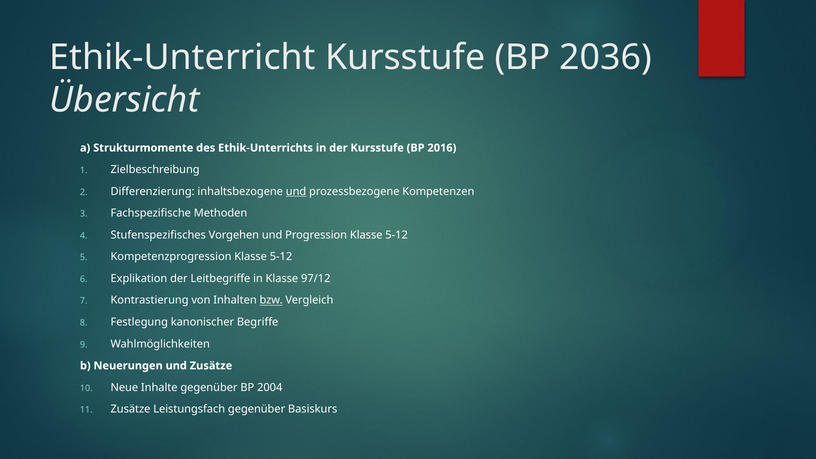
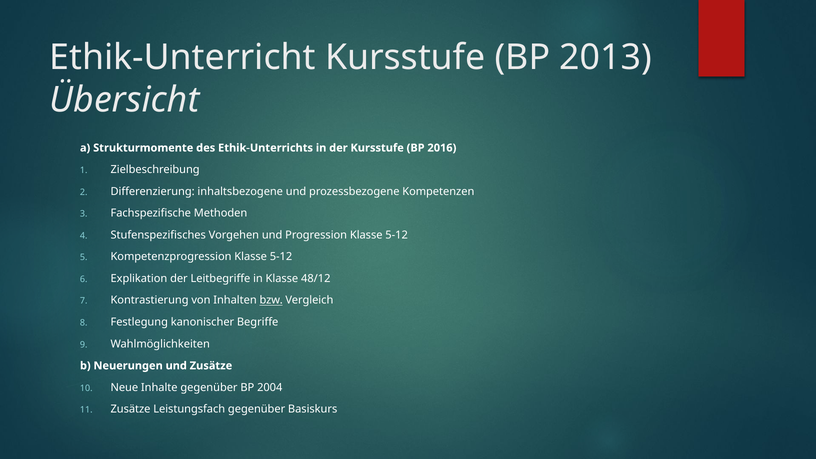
2036: 2036 -> 2013 (606, 57)
und underline: present -> none (296, 191)
97/12: 97/12 -> 48/12 (316, 279)
